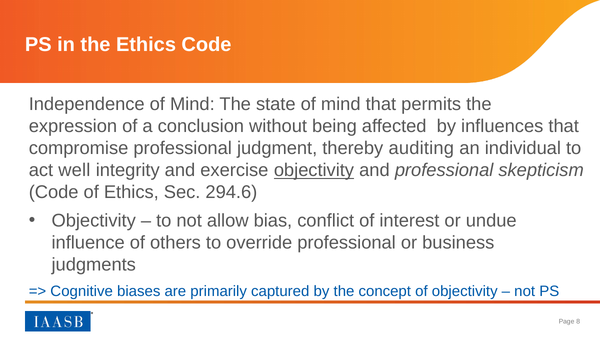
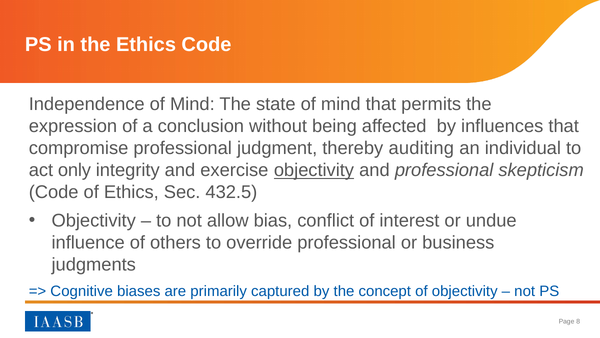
well: well -> only (75, 170)
294.6: 294.6 -> 432.5 (231, 192)
